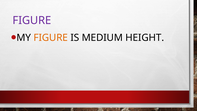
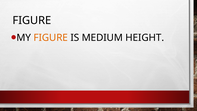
FIGURE colour: purple -> black (32, 20)
